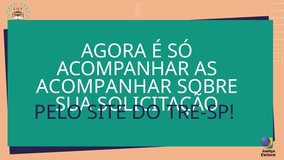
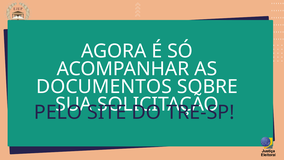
ACOMPANHAR: ACOMPANHAR -> DOCUMENTOS (104, 86)
